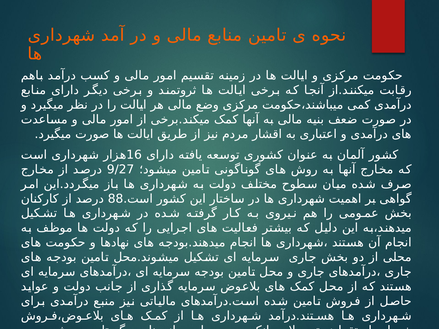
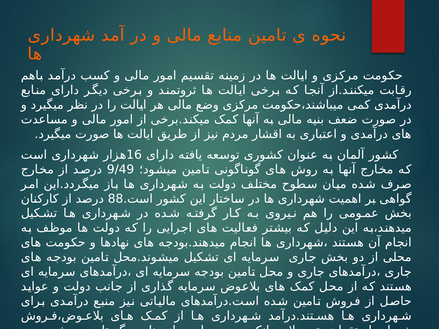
9/27: 9/27 -> 9/49 (121, 170)
